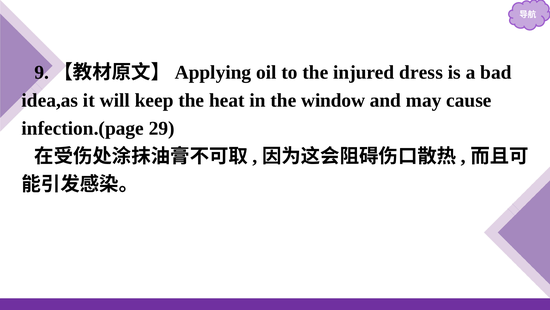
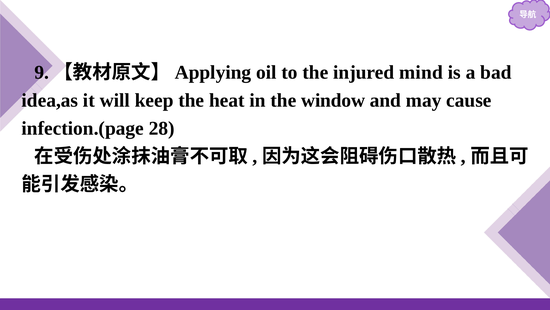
dress: dress -> mind (421, 72)
29: 29 -> 28 (162, 128)
